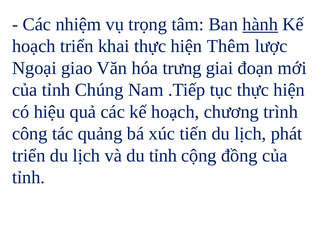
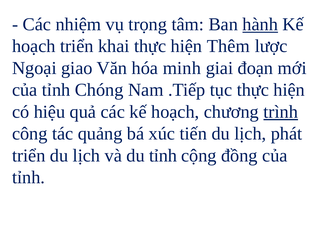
trưng: trưng -> minh (182, 68)
Chúng: Chúng -> Chóng (99, 90)
trình underline: none -> present (281, 112)
